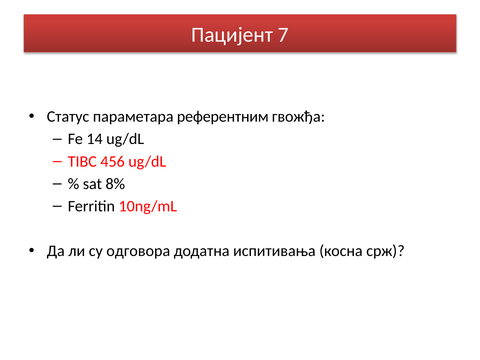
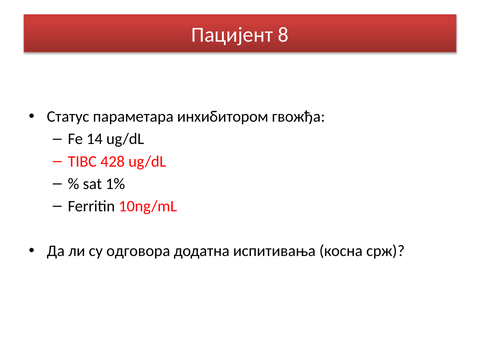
7: 7 -> 8 (283, 35)
референтним: референтним -> инхибитором (223, 117)
456: 456 -> 428 (113, 161)
8%: 8% -> 1% (115, 184)
